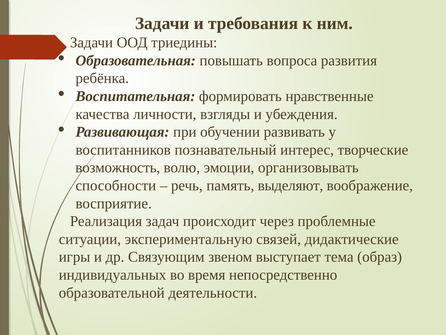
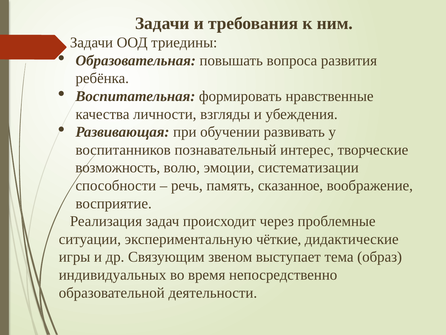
организовывать: организовывать -> систематизации (308, 167)
выделяют: выделяют -> сказанное (291, 185)
связей: связей -> чёткие (279, 239)
